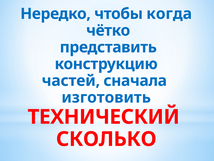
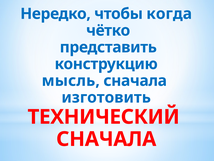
частей: частей -> мысль (71, 81)
СКОЛЬКО: СКОЛЬКО -> СНАЧАЛА (106, 139)
